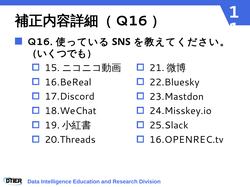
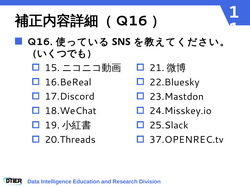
16.OPENREC.tv: 16.OPENREC.tv -> 37.OPENREC.tv (186, 140)
